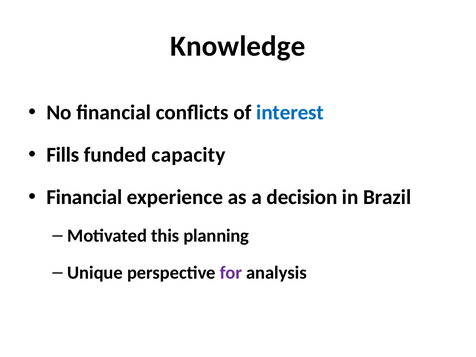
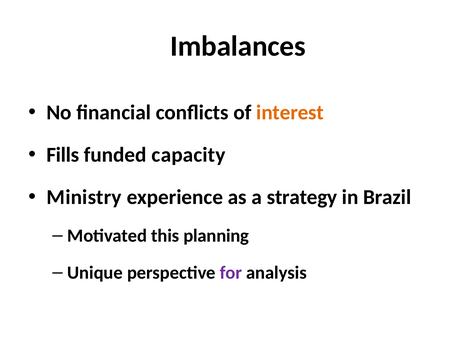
Knowledge: Knowledge -> Imbalances (238, 46)
interest colour: blue -> orange (290, 113)
Financial: Financial -> Ministry (84, 197)
decision: decision -> strategy (302, 197)
